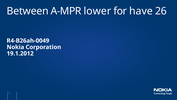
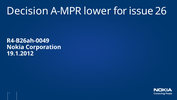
Between: Between -> Decision (28, 11)
have: have -> issue (141, 11)
